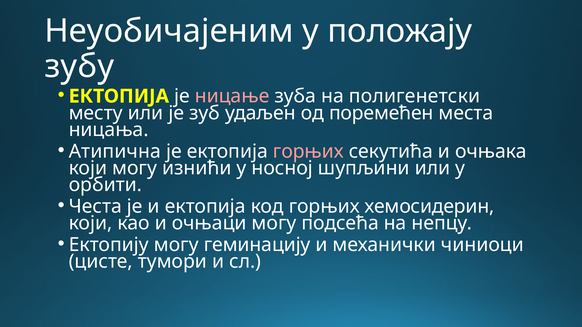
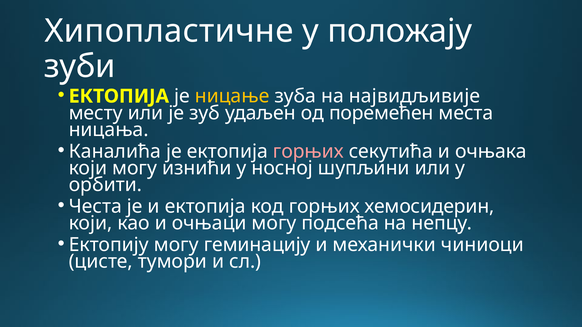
Неуобичајеним: Неуобичајеним -> Хипопластичне (169, 31)
зубу: зубу -> зуби (80, 67)
ницање colour: pink -> yellow (232, 96)
полигенетски: полигенетски -> највидљивије (415, 96)
Атипична: Атипична -> Каналића (115, 151)
